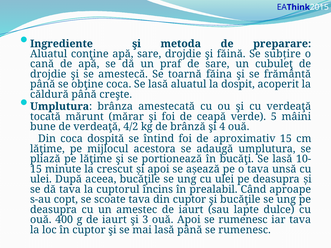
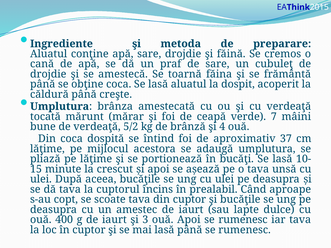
subțire: subțire -> cremos (283, 54)
5: 5 -> 7 (274, 117)
4/2: 4/2 -> 5/2 (131, 127)
aproximativ 15: 15 -> 37 (286, 139)
